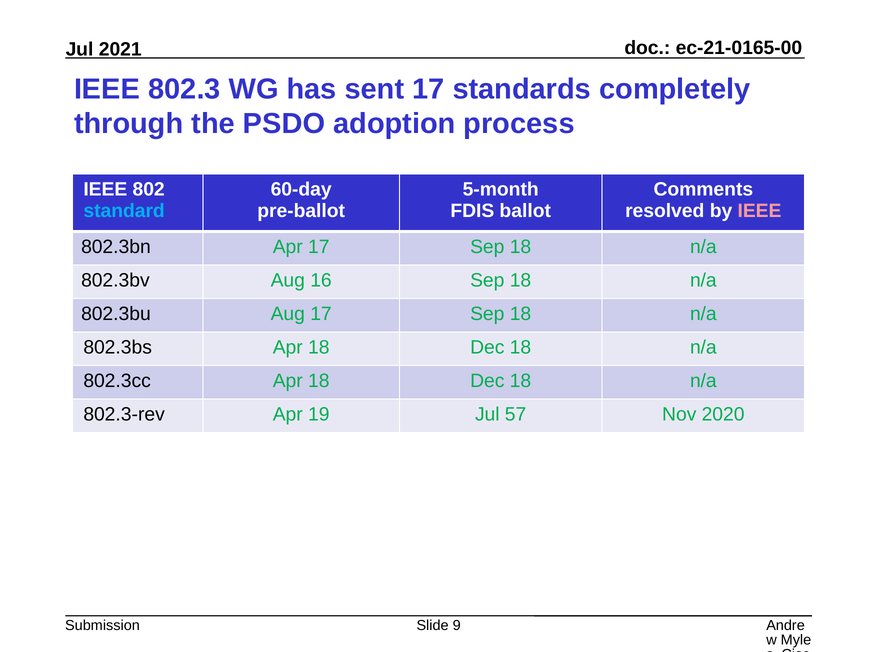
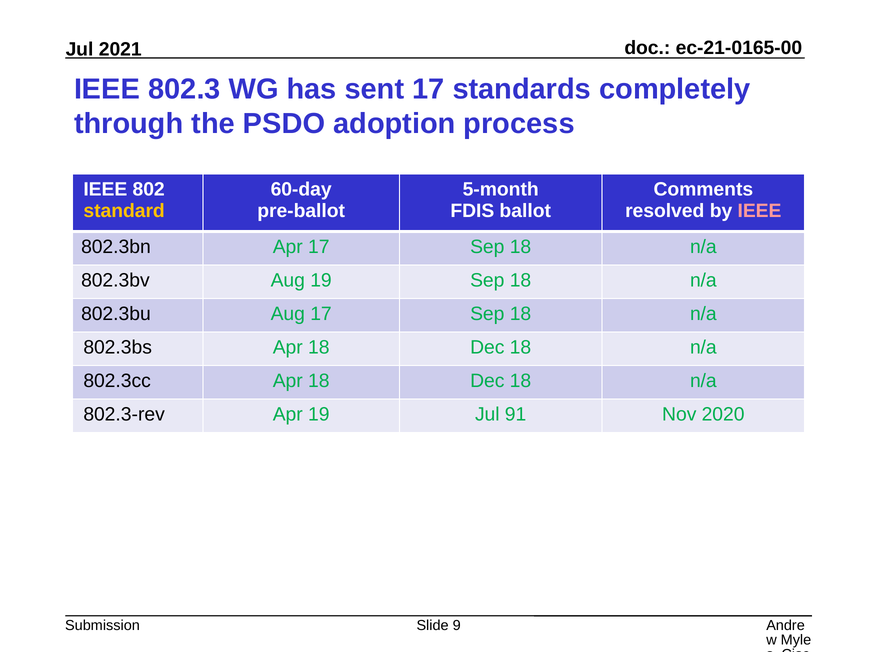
standard colour: light blue -> yellow (124, 211)
Aug 16: 16 -> 19 (321, 281)
57: 57 -> 91 (516, 415)
